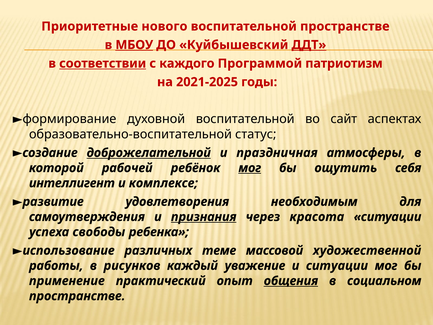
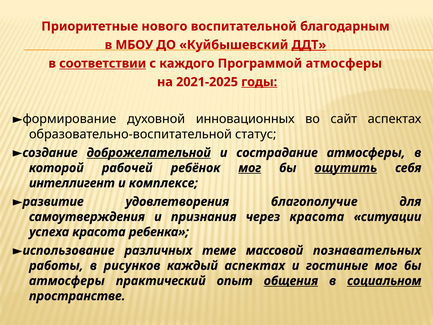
воспитательной пространстве: пространстве -> благодарным (345, 26)
МБОУ underline: present -> none (134, 45)
Программой патриотизм: патриотизм -> атмосферы (344, 63)
годы underline: none -> present (259, 82)
духовной воспитательной: воспитательной -> инновационных (245, 119)
праздничная: праздничная -> сострадание (277, 153)
ощутить underline: none -> present (346, 168)
необходимым: необходимым -> благополучие (314, 202)
признания underline: present -> none (204, 217)
успеха свободы: свободы -> красота (99, 232)
художественной: художественной -> познавательных (367, 250)
каждый уважение: уважение -> аспектах (255, 266)
и ситуации: ситуации -> гостиные (337, 266)
применение: применение -> атмосферы (67, 281)
социальном underline: none -> present (384, 281)
